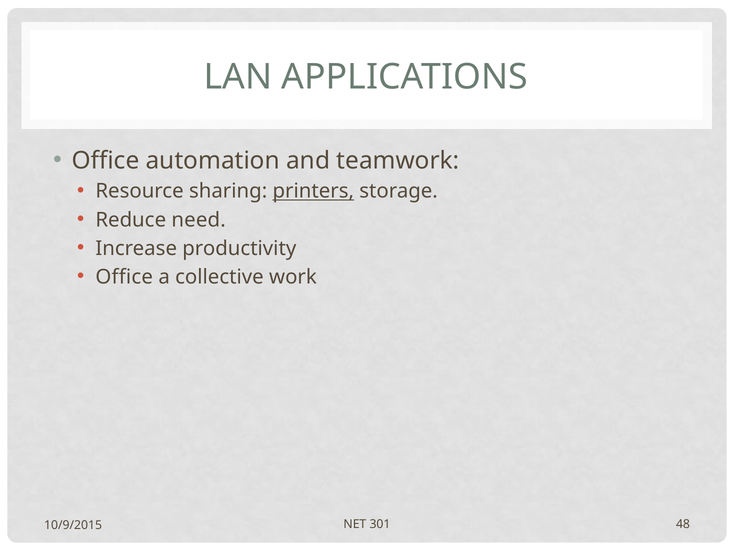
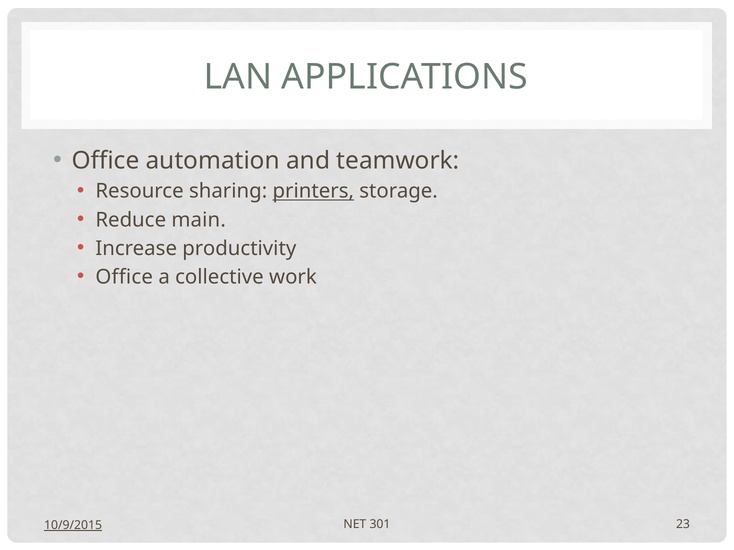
need: need -> main (199, 220)
48: 48 -> 23 (683, 525)
10/9/2015 underline: none -> present (73, 526)
